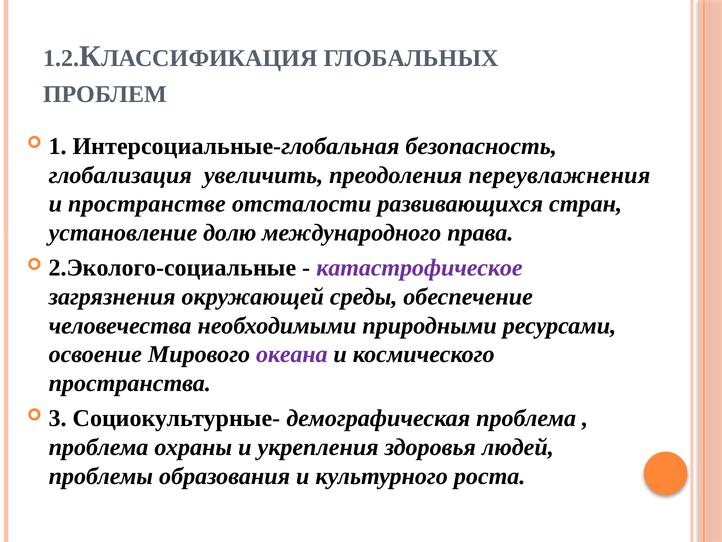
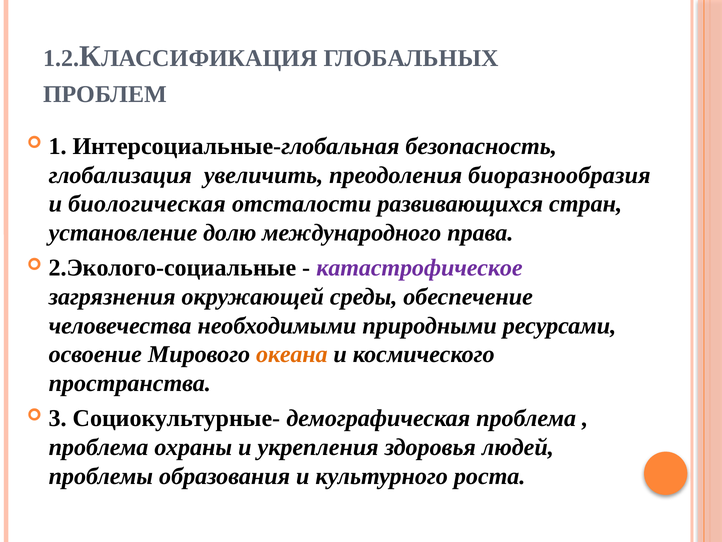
переувлажнения: переувлажнения -> биоразнообразия (559, 175)
пространстве: пространстве -> биологическая (147, 204)
океана colour: purple -> orange (292, 354)
